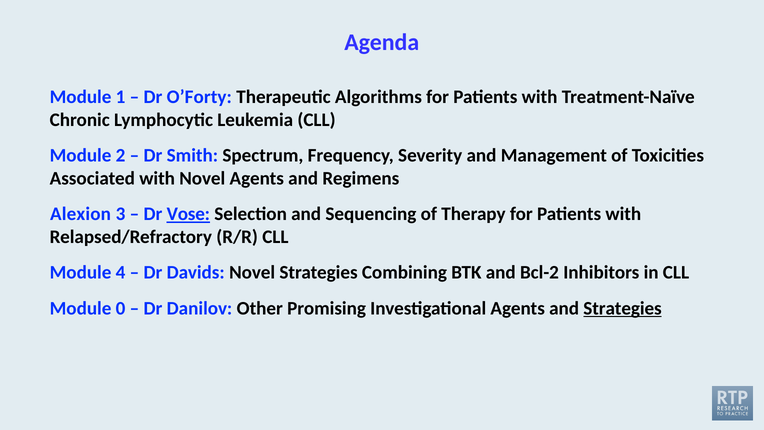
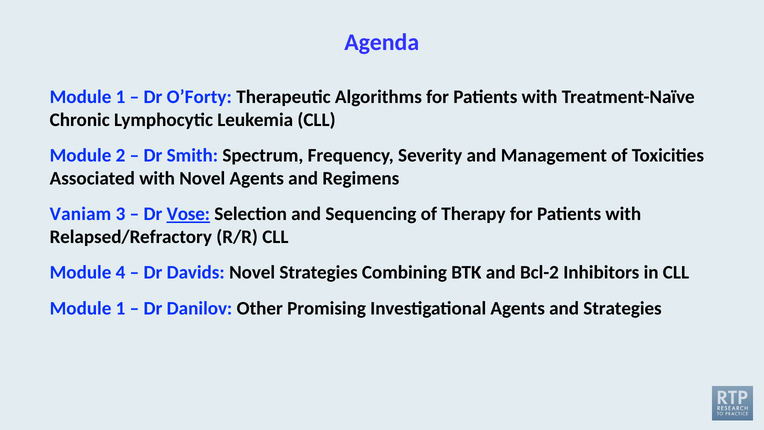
Alexion: Alexion -> Vaniam (81, 214)
0: 0 -> 1 (121, 308)
Strategies underline: present -> none (622, 308)
